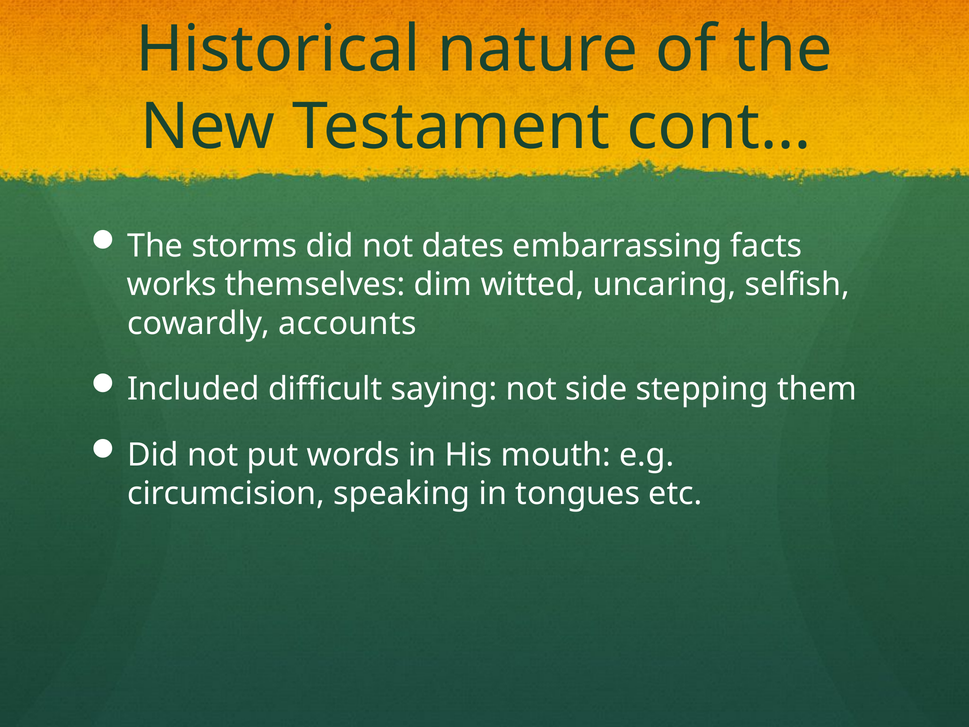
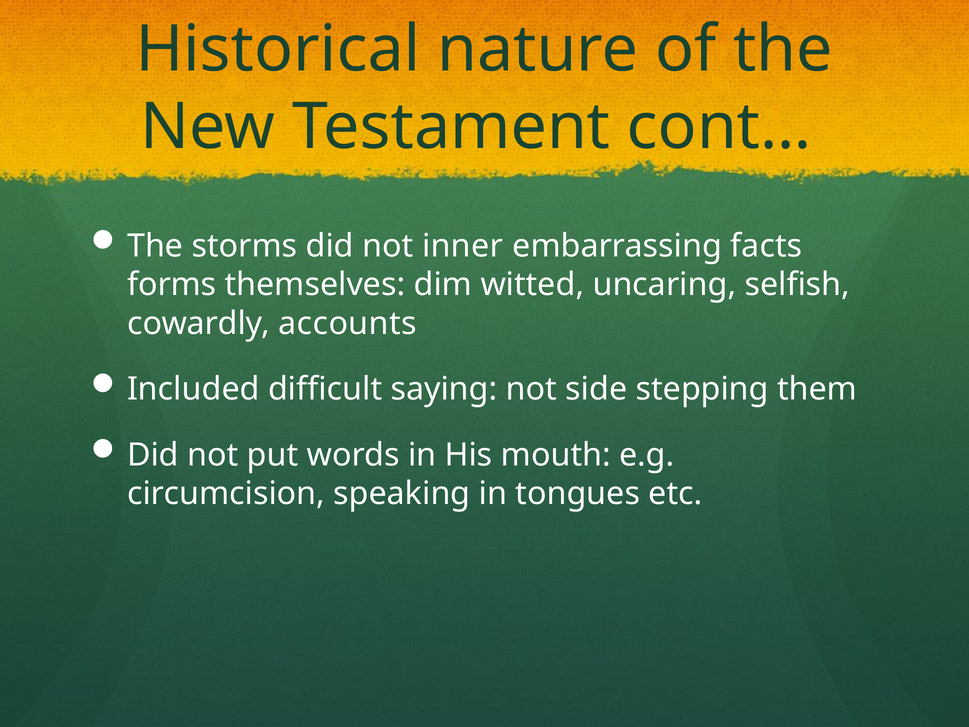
dates: dates -> inner (463, 246)
works: works -> forms (172, 285)
